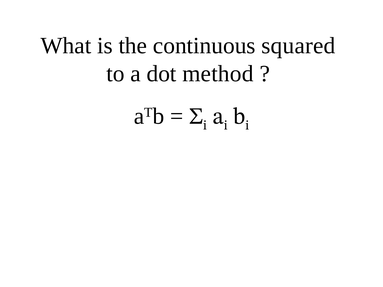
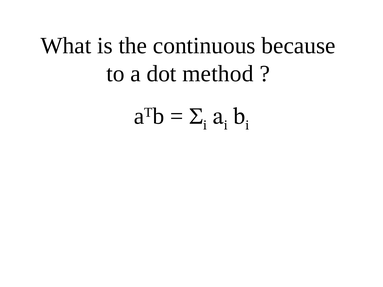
squared: squared -> because (298, 46)
